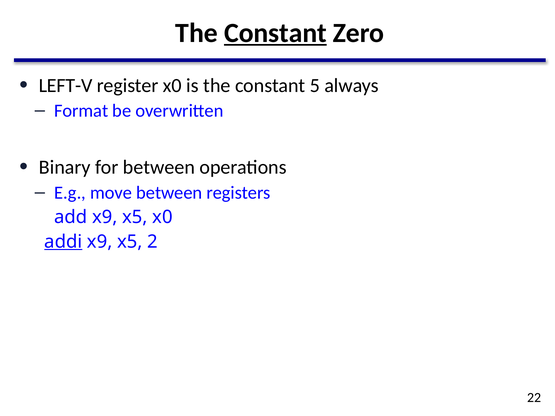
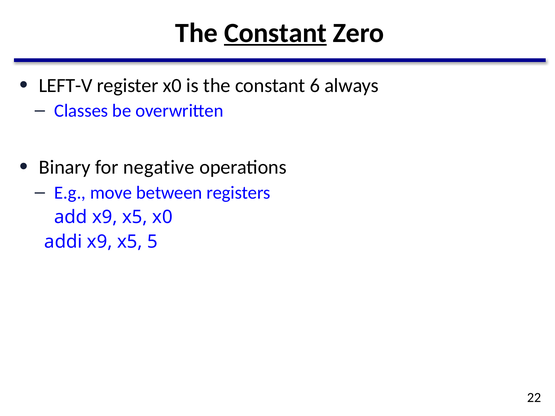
5: 5 -> 6 (315, 86)
Format: Format -> Classes (81, 111)
for between: between -> negative (159, 167)
addi underline: present -> none (63, 242)
2: 2 -> 5 (153, 242)
